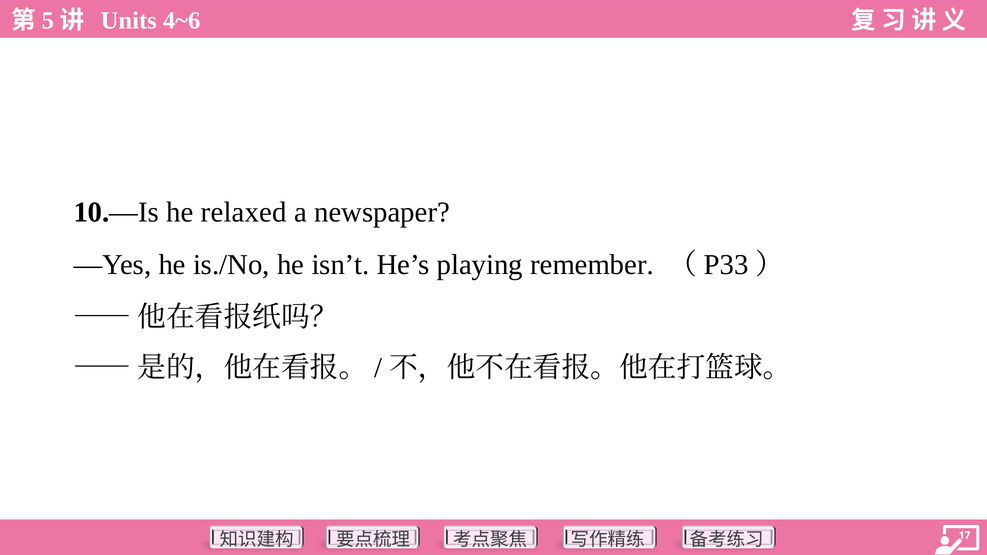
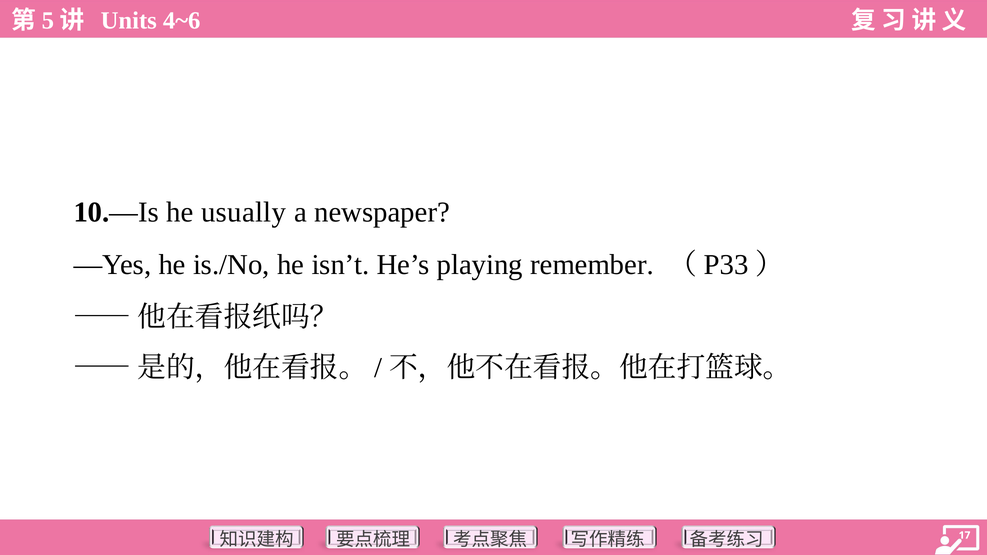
relaxed: relaxed -> usually (244, 213)
